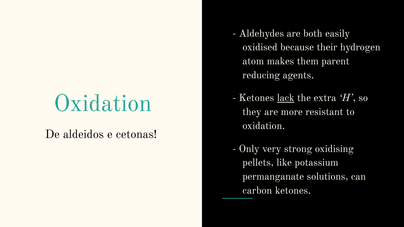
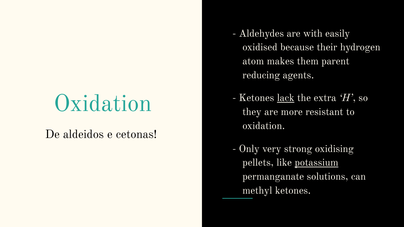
both: both -> with (313, 33)
potassium underline: none -> present (317, 163)
carbon: carbon -> methyl (257, 191)
